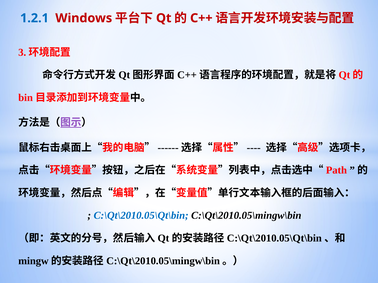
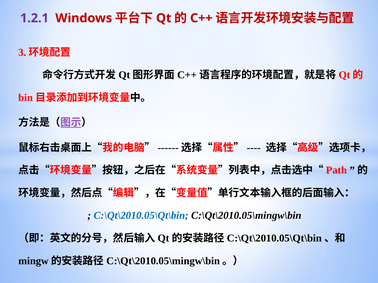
1.2.1 colour: blue -> purple (34, 18)
